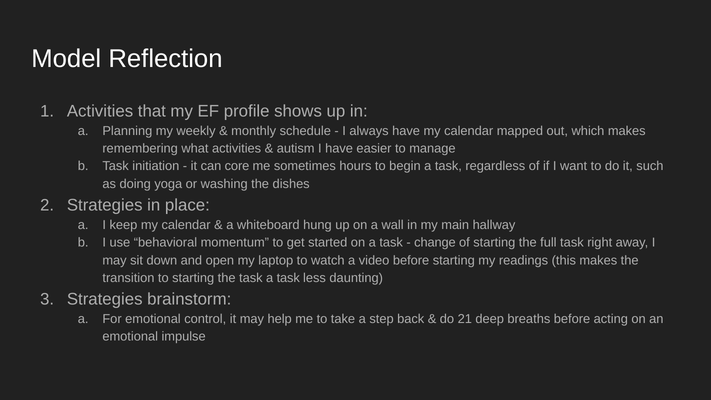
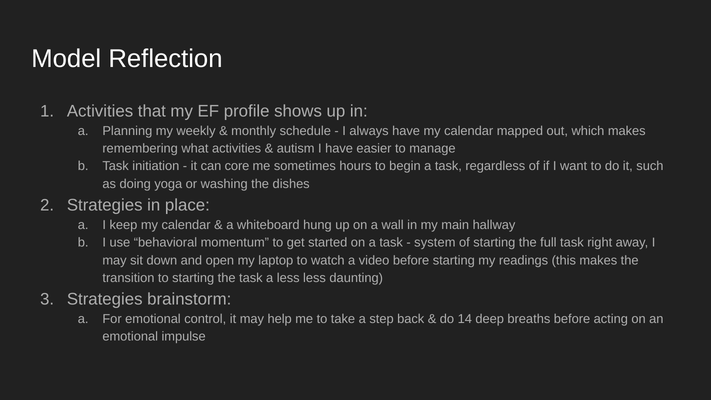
change: change -> system (435, 243)
task a task: task -> less (288, 278)
21: 21 -> 14 (465, 319)
